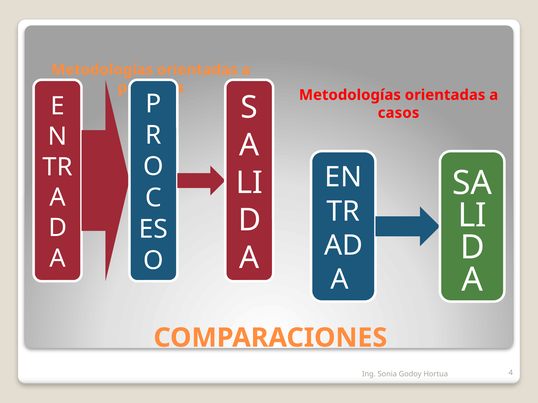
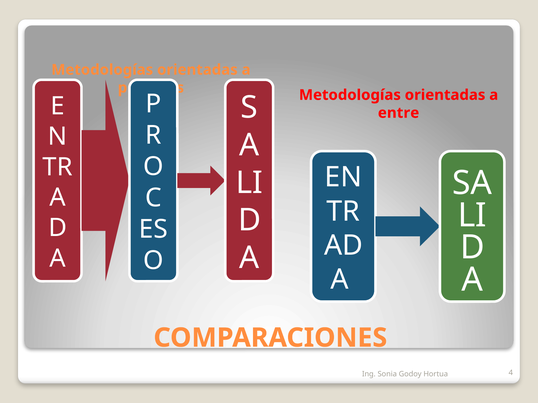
casos: casos -> entre (399, 113)
